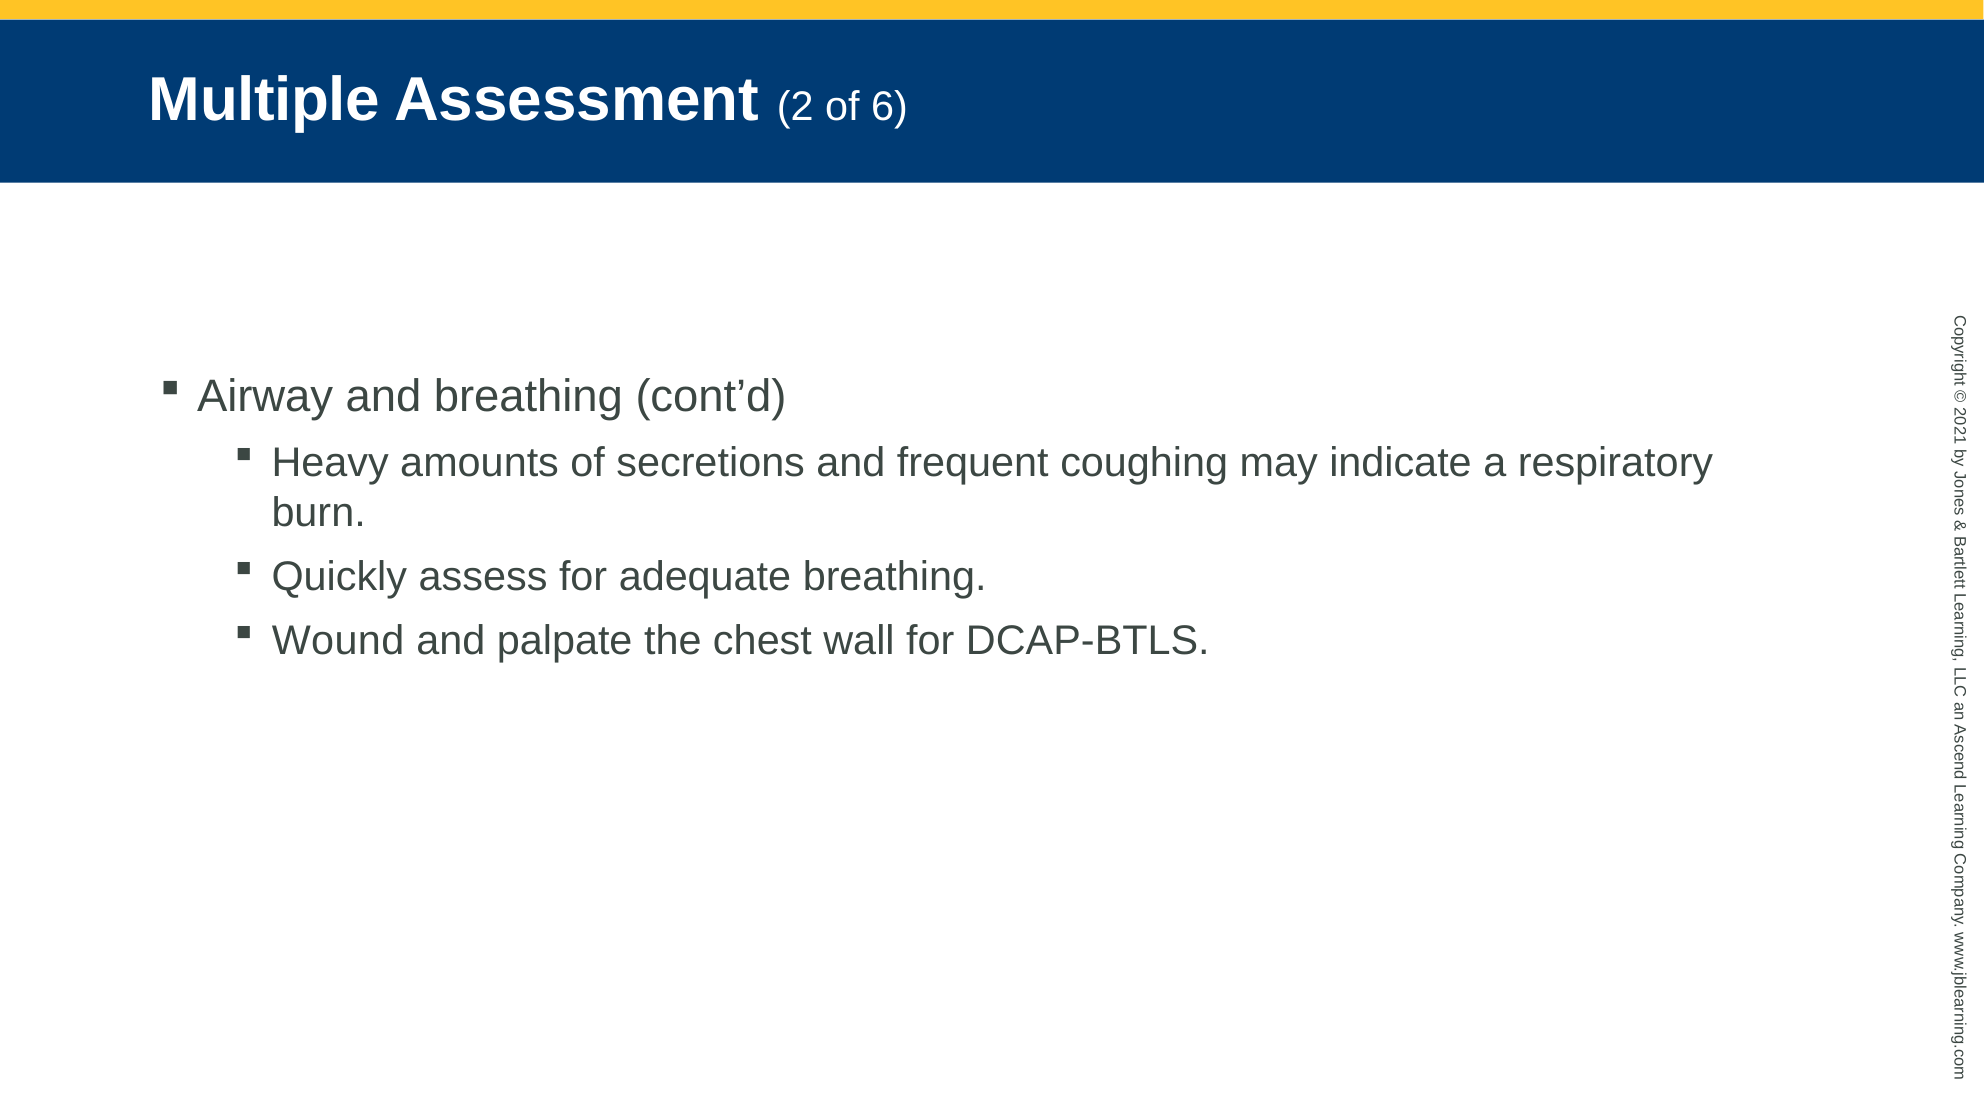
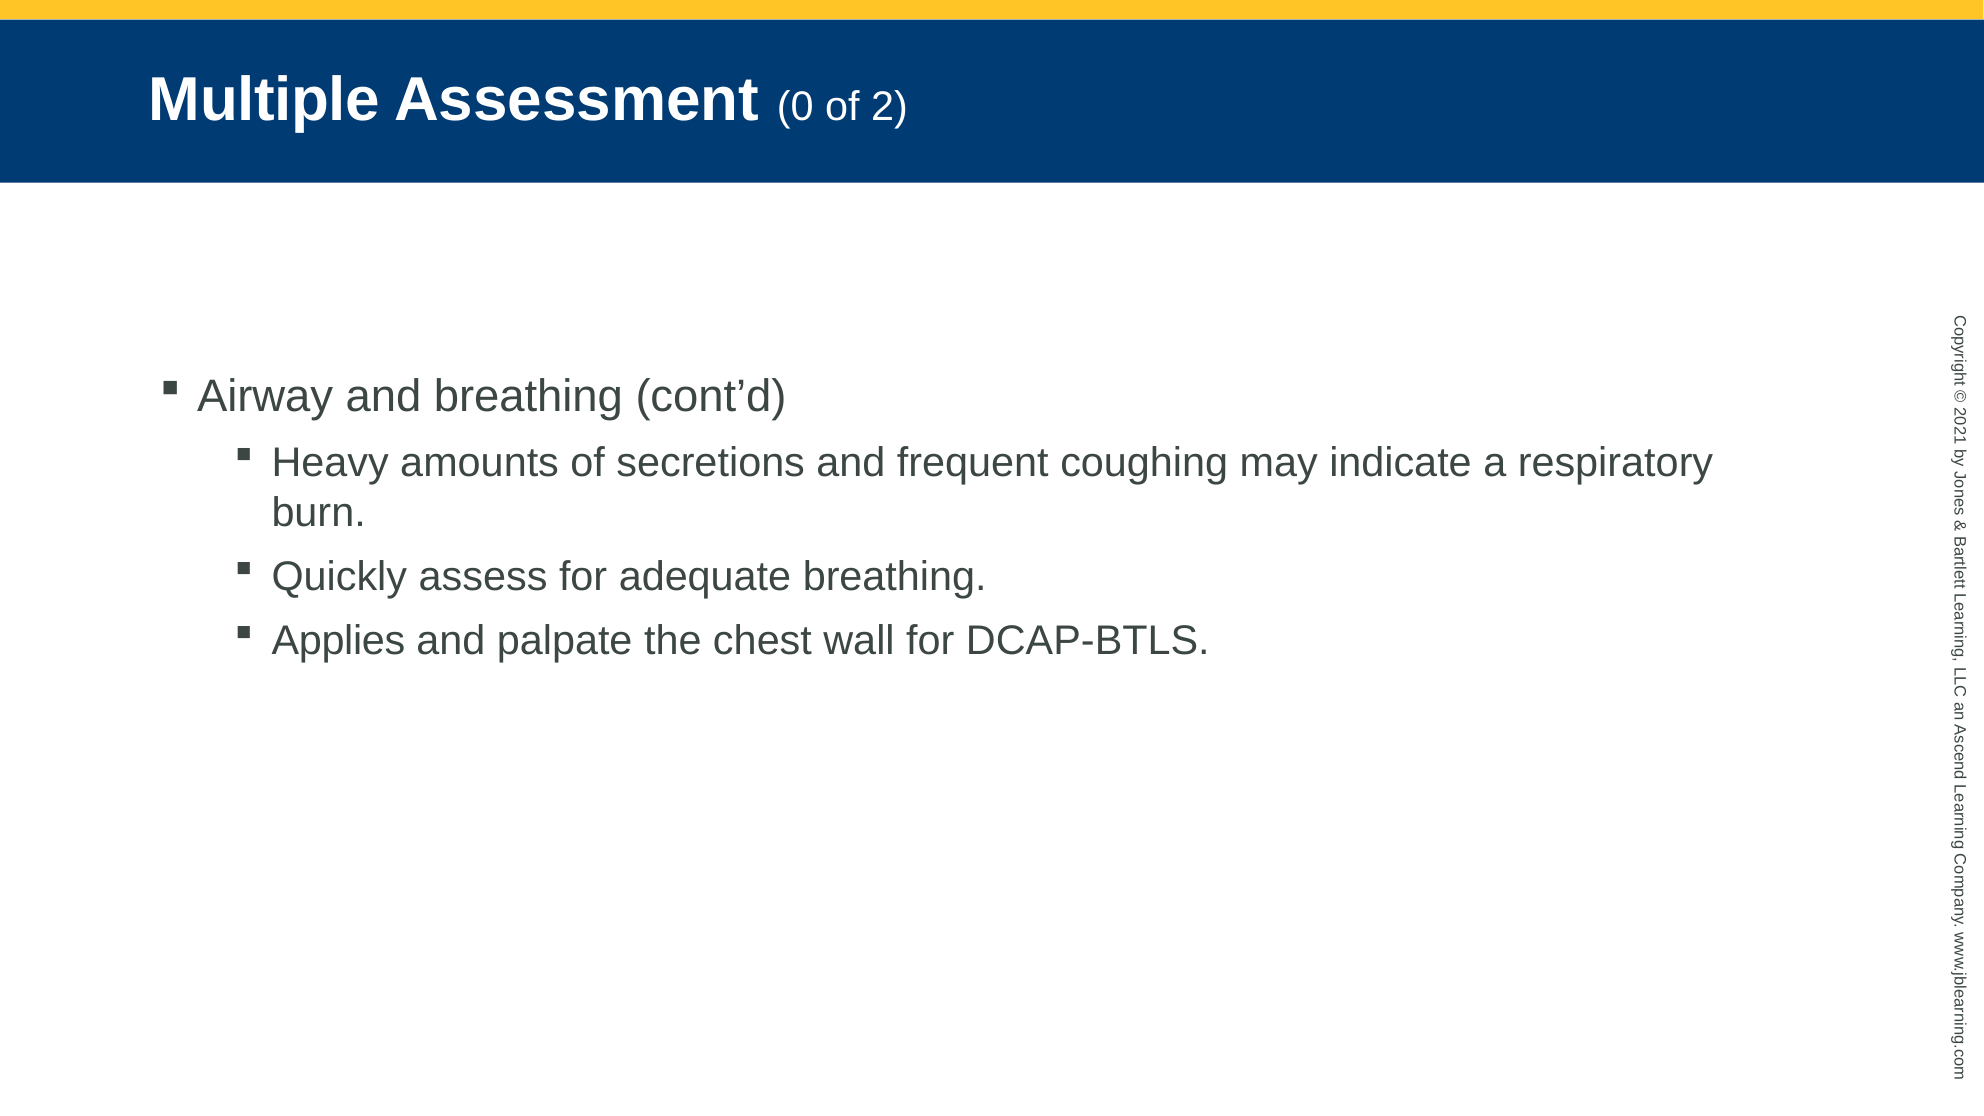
Assessment 2: 2 -> 0 (795, 107)
of 6: 6 -> 2 (889, 107)
Wound: Wound -> Applies (338, 641)
